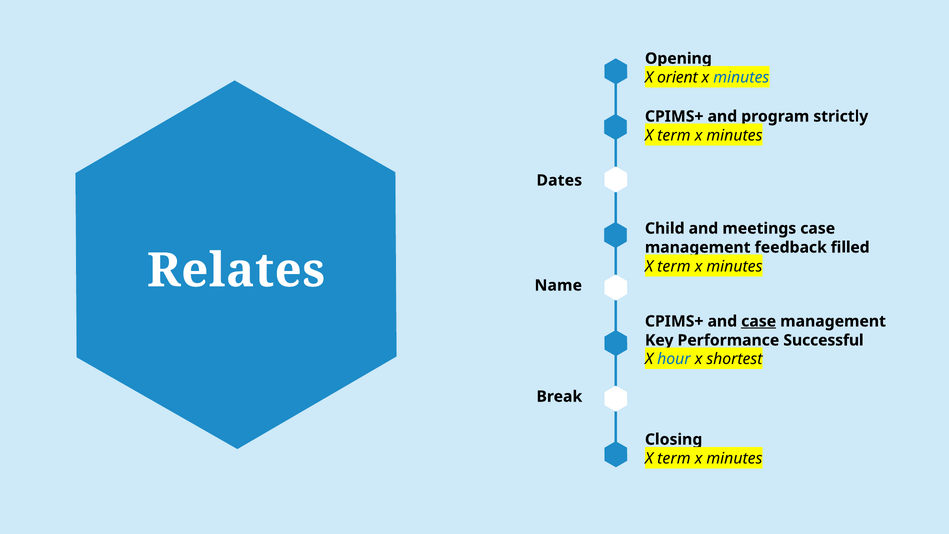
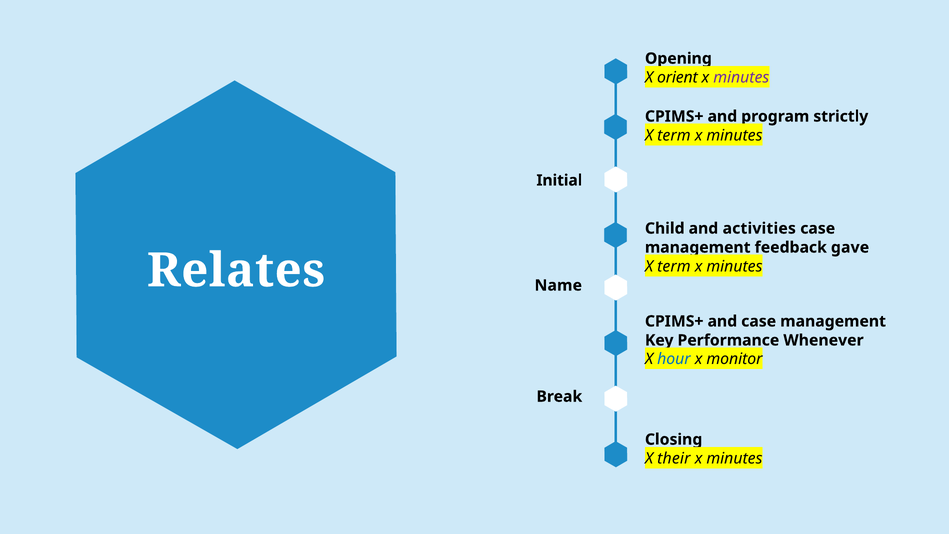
minutes colour: blue -> purple (741, 77)
Dates: Dates -> Initial (559, 180)
meetings: meetings -> activities (759, 228)
filled: filled -> gave (850, 247)
case underline: present -> none (759, 321)
Successful: Successful -> Whenever (824, 340)
shortest: shortest -> monitor (734, 359)
term: term -> their (674, 458)
